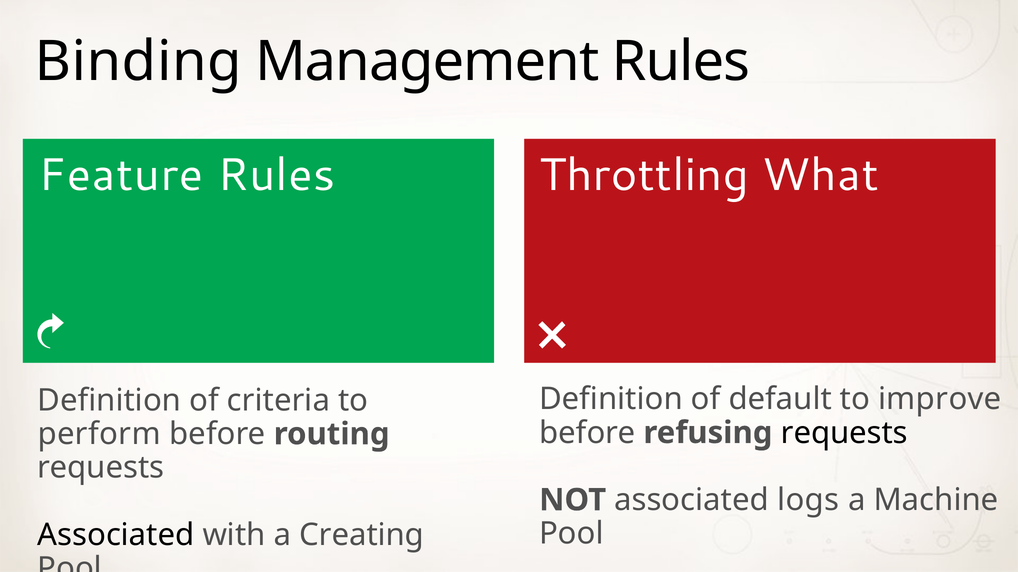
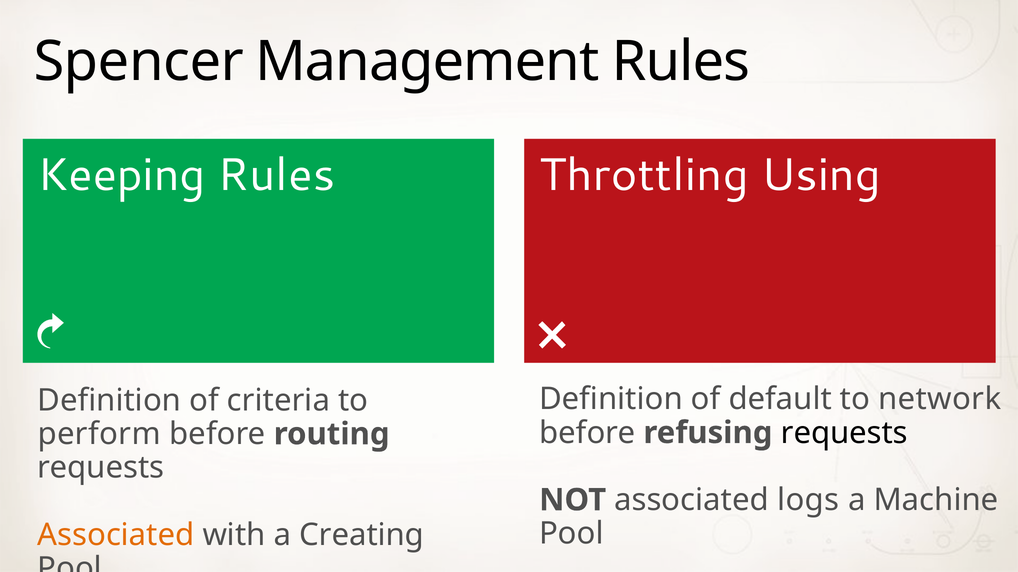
Binding: Binding -> Spencer (139, 62)
Feature: Feature -> Keeping (121, 175)
What: What -> Using (821, 175)
improve: improve -> network (940, 399)
Associated colour: black -> orange (116, 535)
